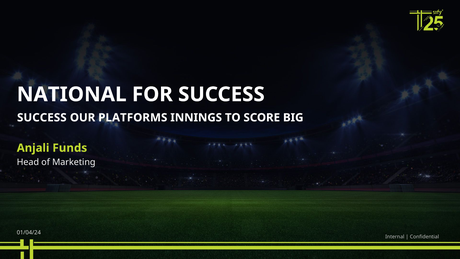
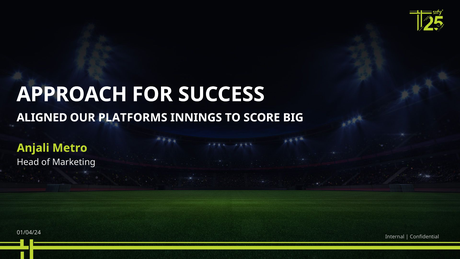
NATIONAL: NATIONAL -> APPROACH (72, 94)
SUCCESS: SUCCESS -> ALIGNED (42, 117)
Funds: Funds -> Metro (70, 148)
